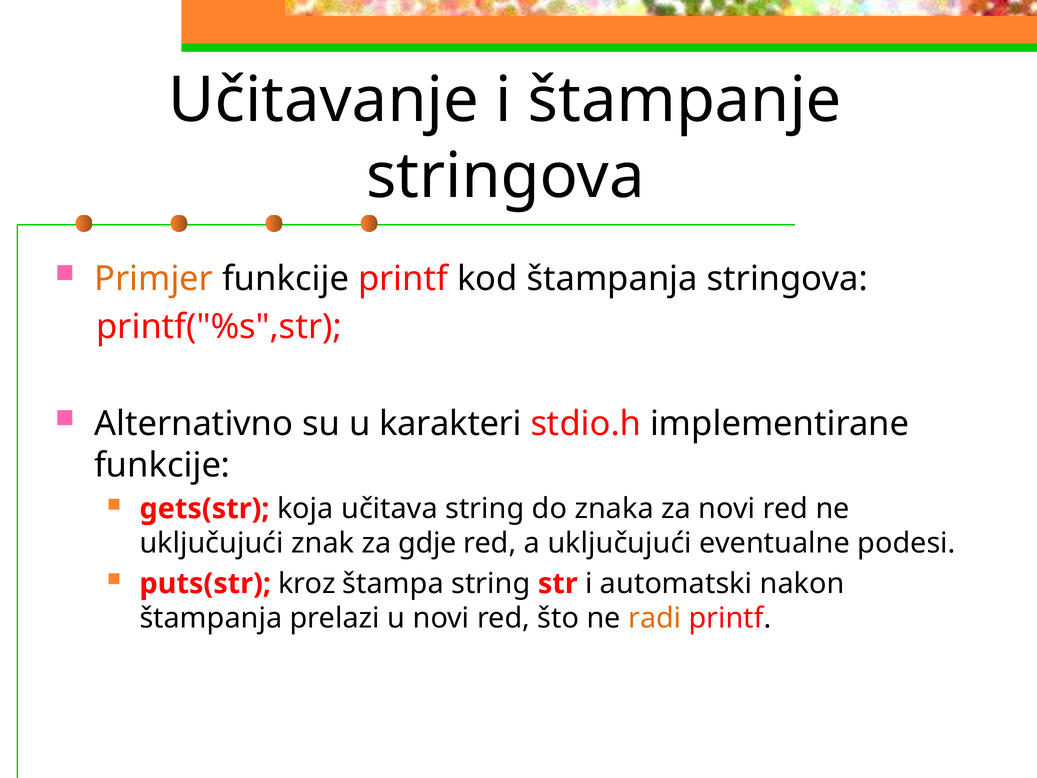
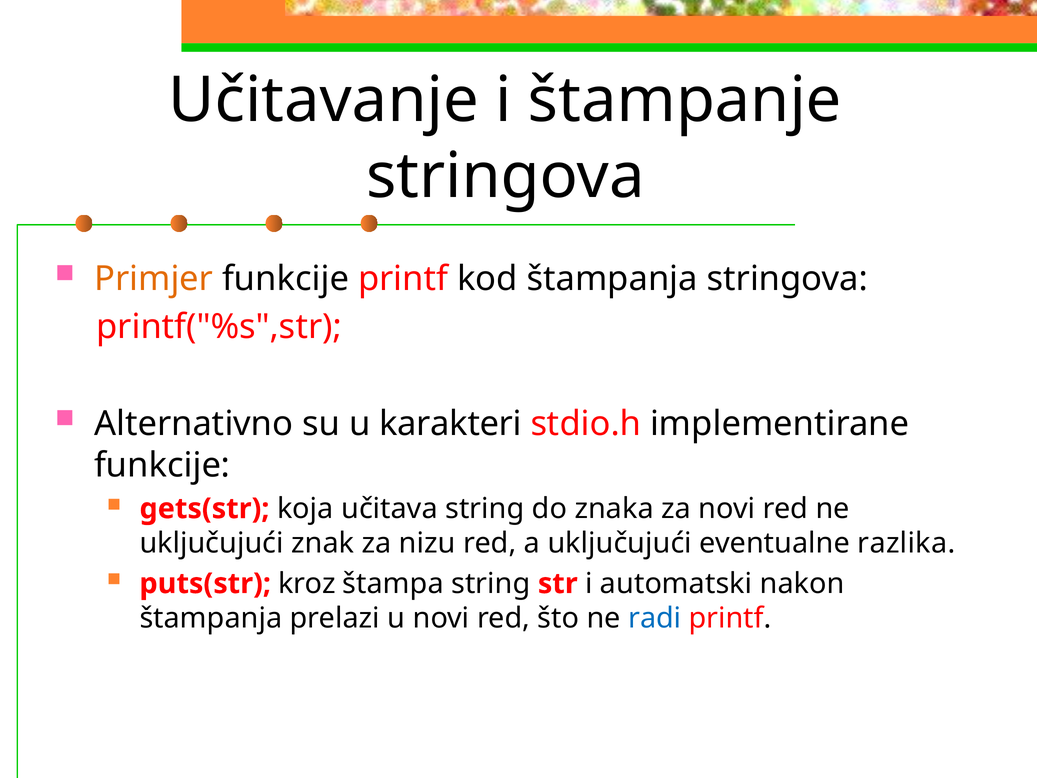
gdje: gdje -> nizu (427, 543)
podesi: podesi -> razlika (906, 543)
radi colour: orange -> blue (655, 618)
